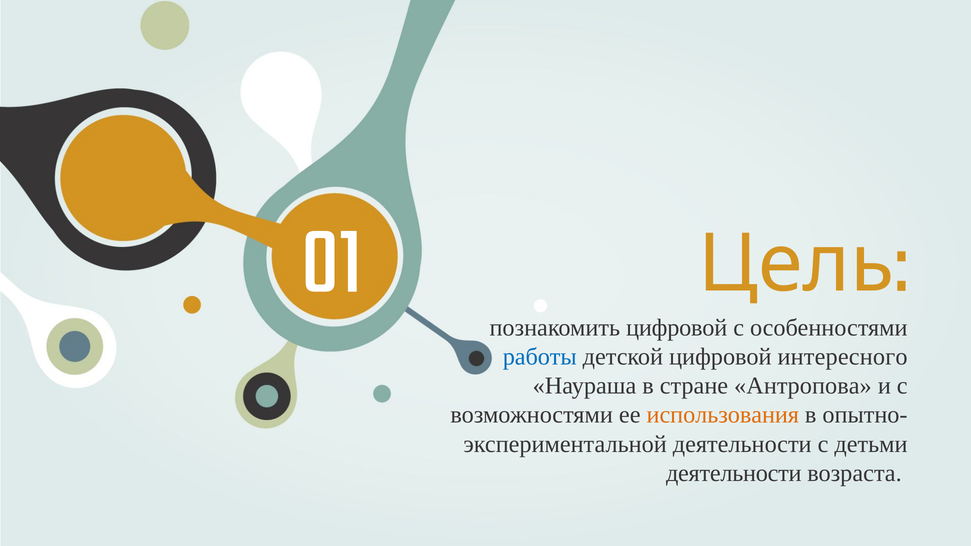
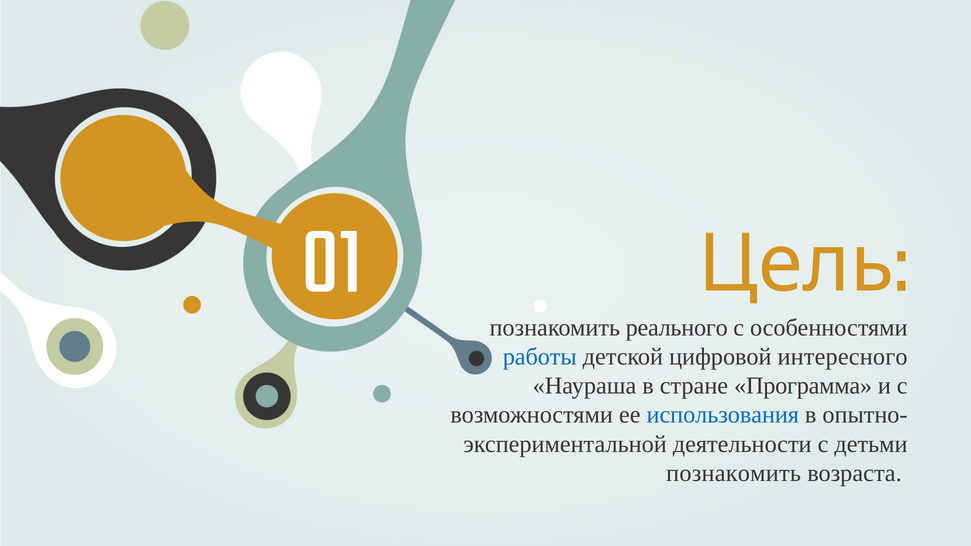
познакомить цифровой: цифровой -> реального (677, 328)
Антропова: Антропова -> Программа (803, 386)
использования colour: orange -> blue (723, 415)
деятельности: деятельности -> познакомить (734, 473)
